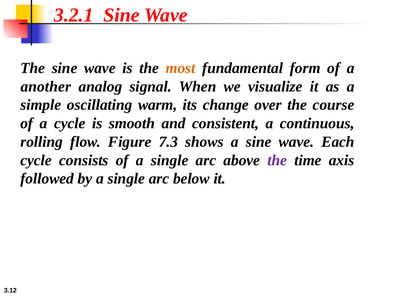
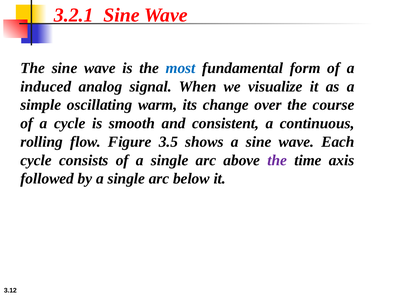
most colour: orange -> blue (181, 68)
another: another -> induced (46, 87)
7.3: 7.3 -> 3.5 (168, 142)
